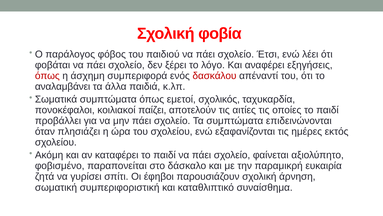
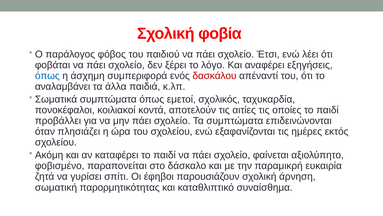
όπως colour: red -> blue (47, 76)
παίζει: παίζει -> κοντά (152, 110)
συμπεριφοριστική: συμπεριφοριστική -> παρορμητικότητας (120, 187)
